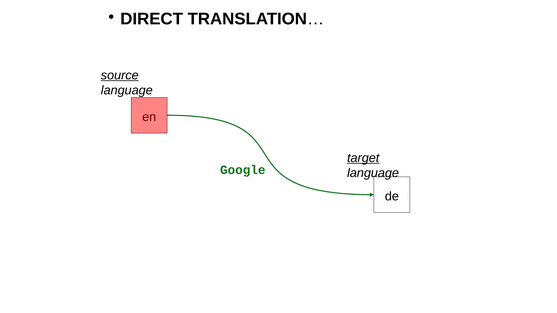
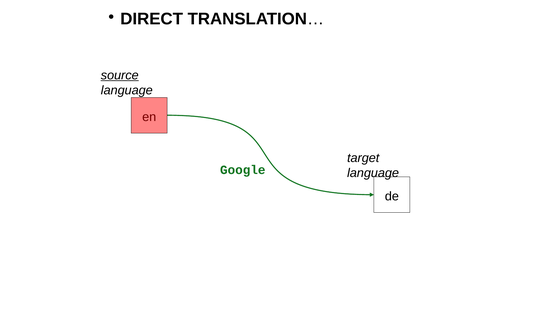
target underline: present -> none (363, 158)
